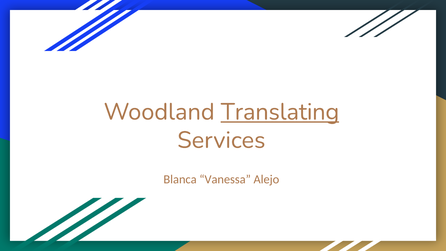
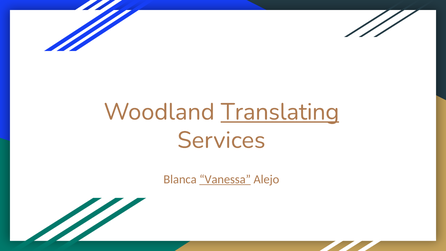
Vanessa underline: none -> present (225, 179)
